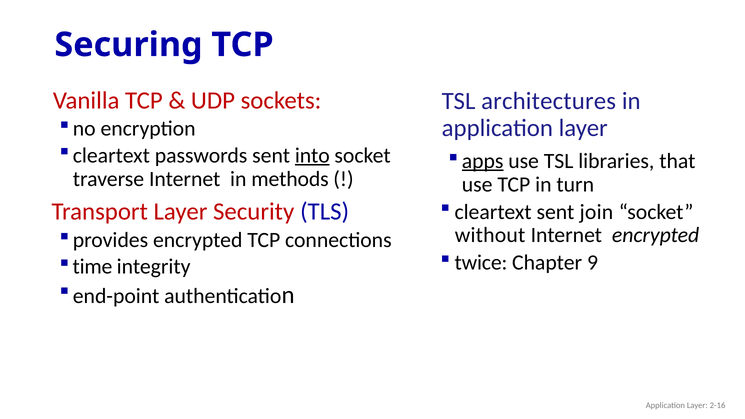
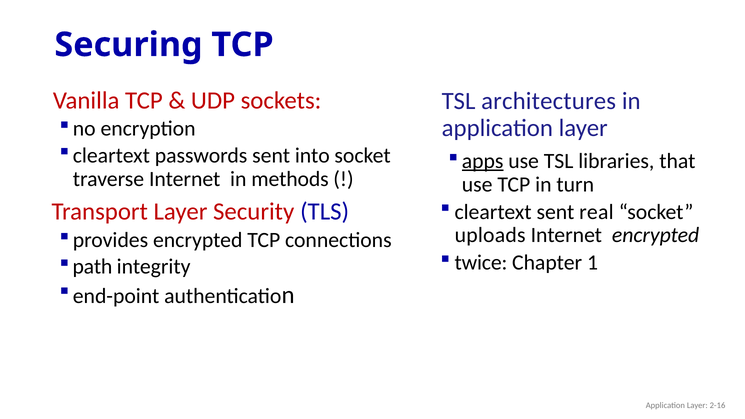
into underline: present -> none (312, 155)
join: join -> real (596, 212)
without: without -> uploads (490, 235)
9: 9 -> 1 (593, 263)
time: time -> path (92, 267)
